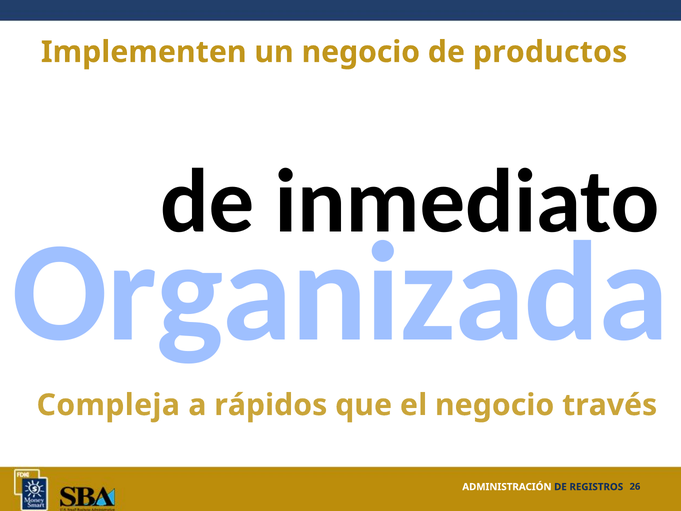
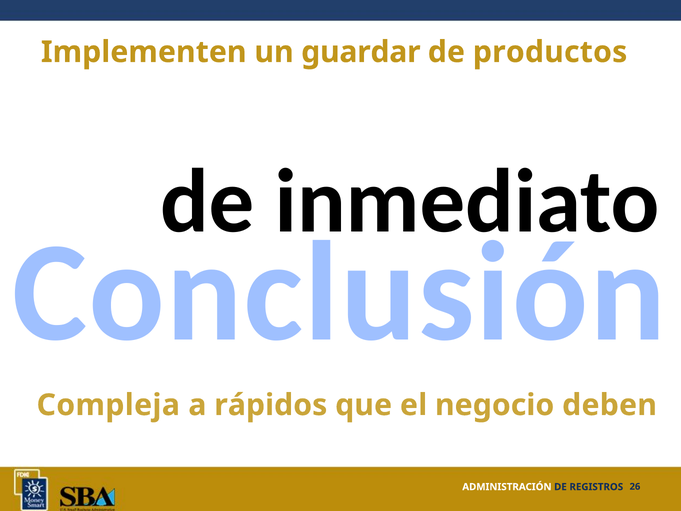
un negocio: negocio -> guardar (361, 52)
Organizada: Organizada -> Conclusión (339, 293)
través: través -> deben (610, 405)
